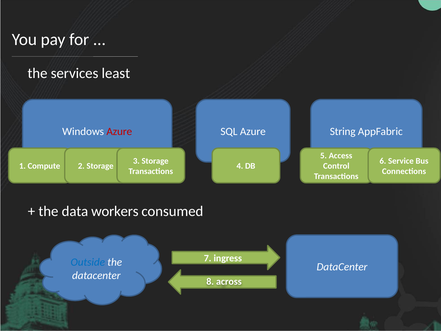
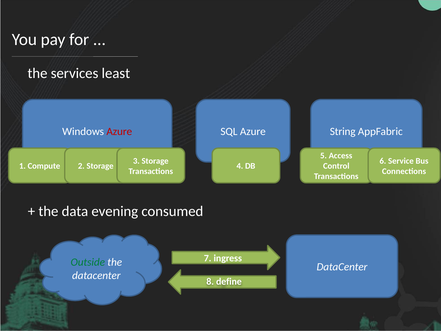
workers: workers -> evening (115, 211)
Outside colour: blue -> green (88, 262)
across: across -> define (229, 281)
